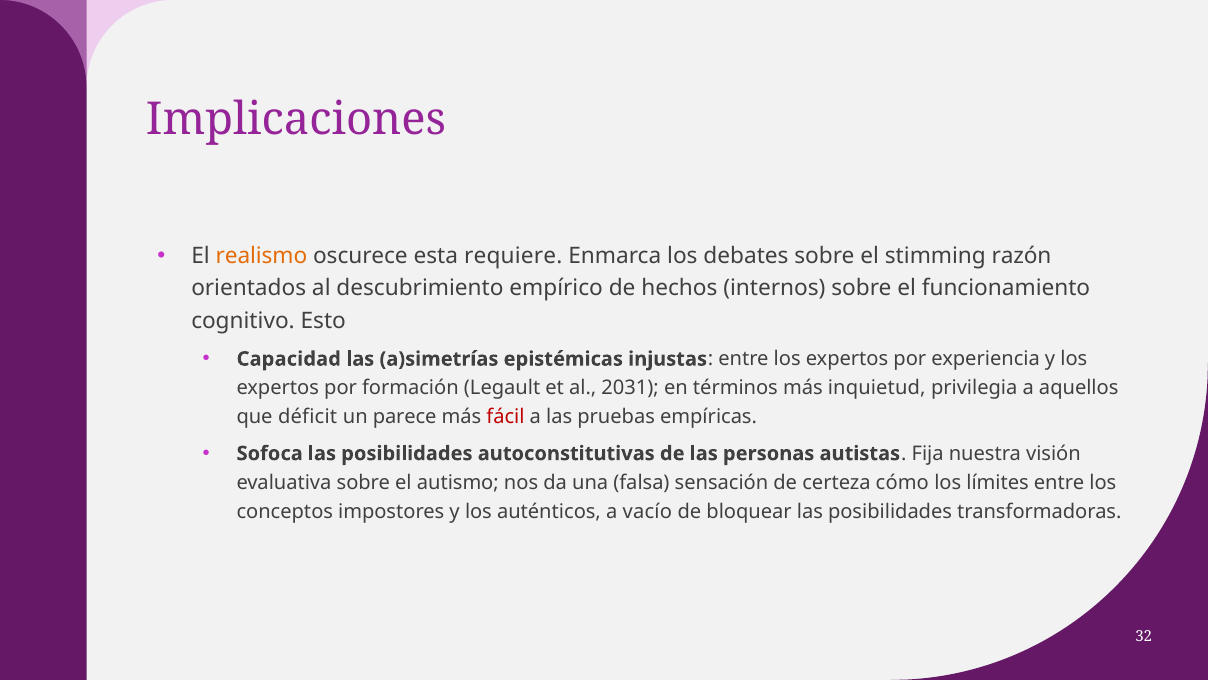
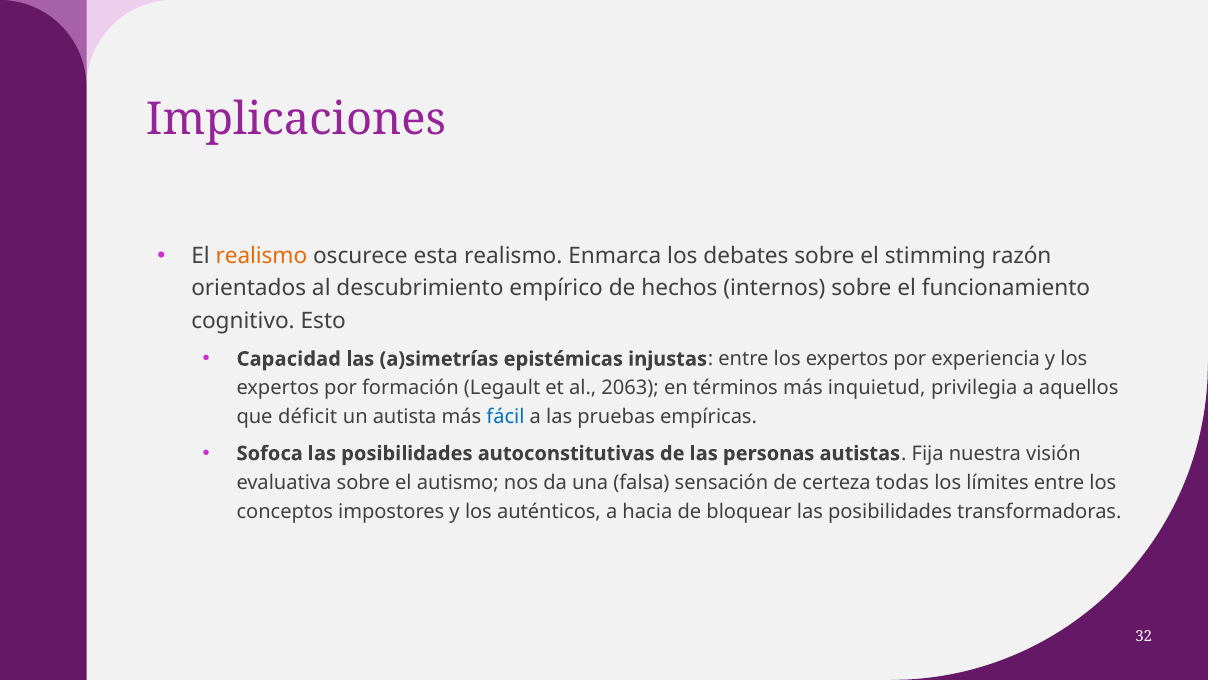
esta requiere: requiere -> realismo (513, 256)
2031: 2031 -> 2063 (630, 388)
parece: parece -> autista (405, 417)
fácil colour: red -> blue (505, 417)
cómo: cómo -> todas (902, 482)
vacío: vacío -> hacia (647, 511)
